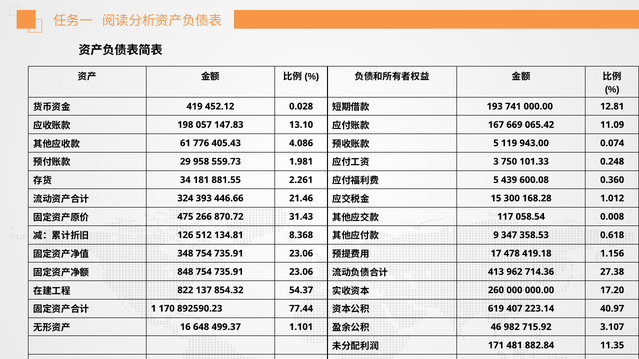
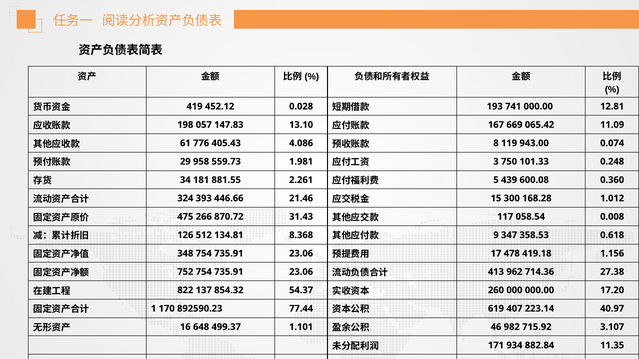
5: 5 -> 8 (496, 143)
848: 848 -> 752 (185, 272)
481: 481 -> 934 (514, 346)
